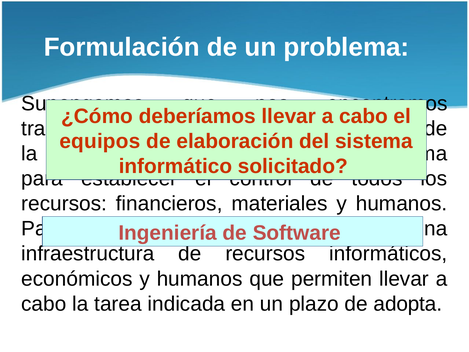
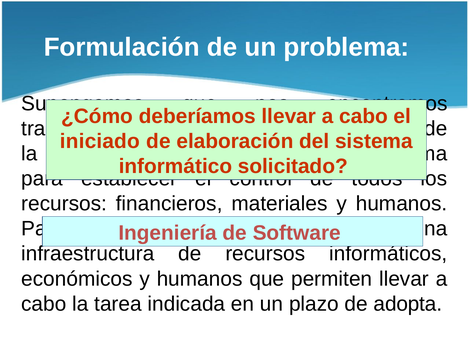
equipos: equipos -> iniciado (100, 141)
